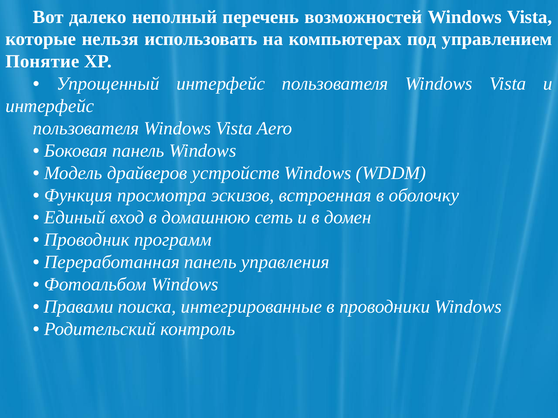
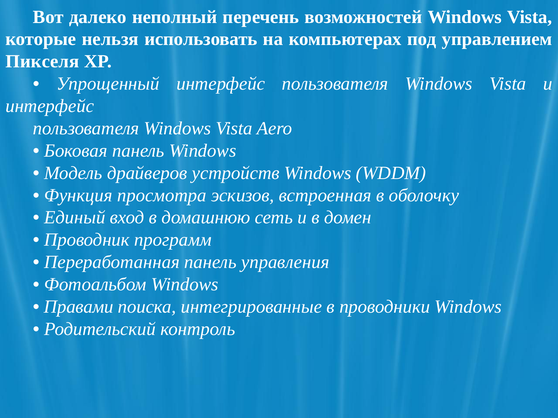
Понятие: Понятие -> Пикселя (42, 62)
